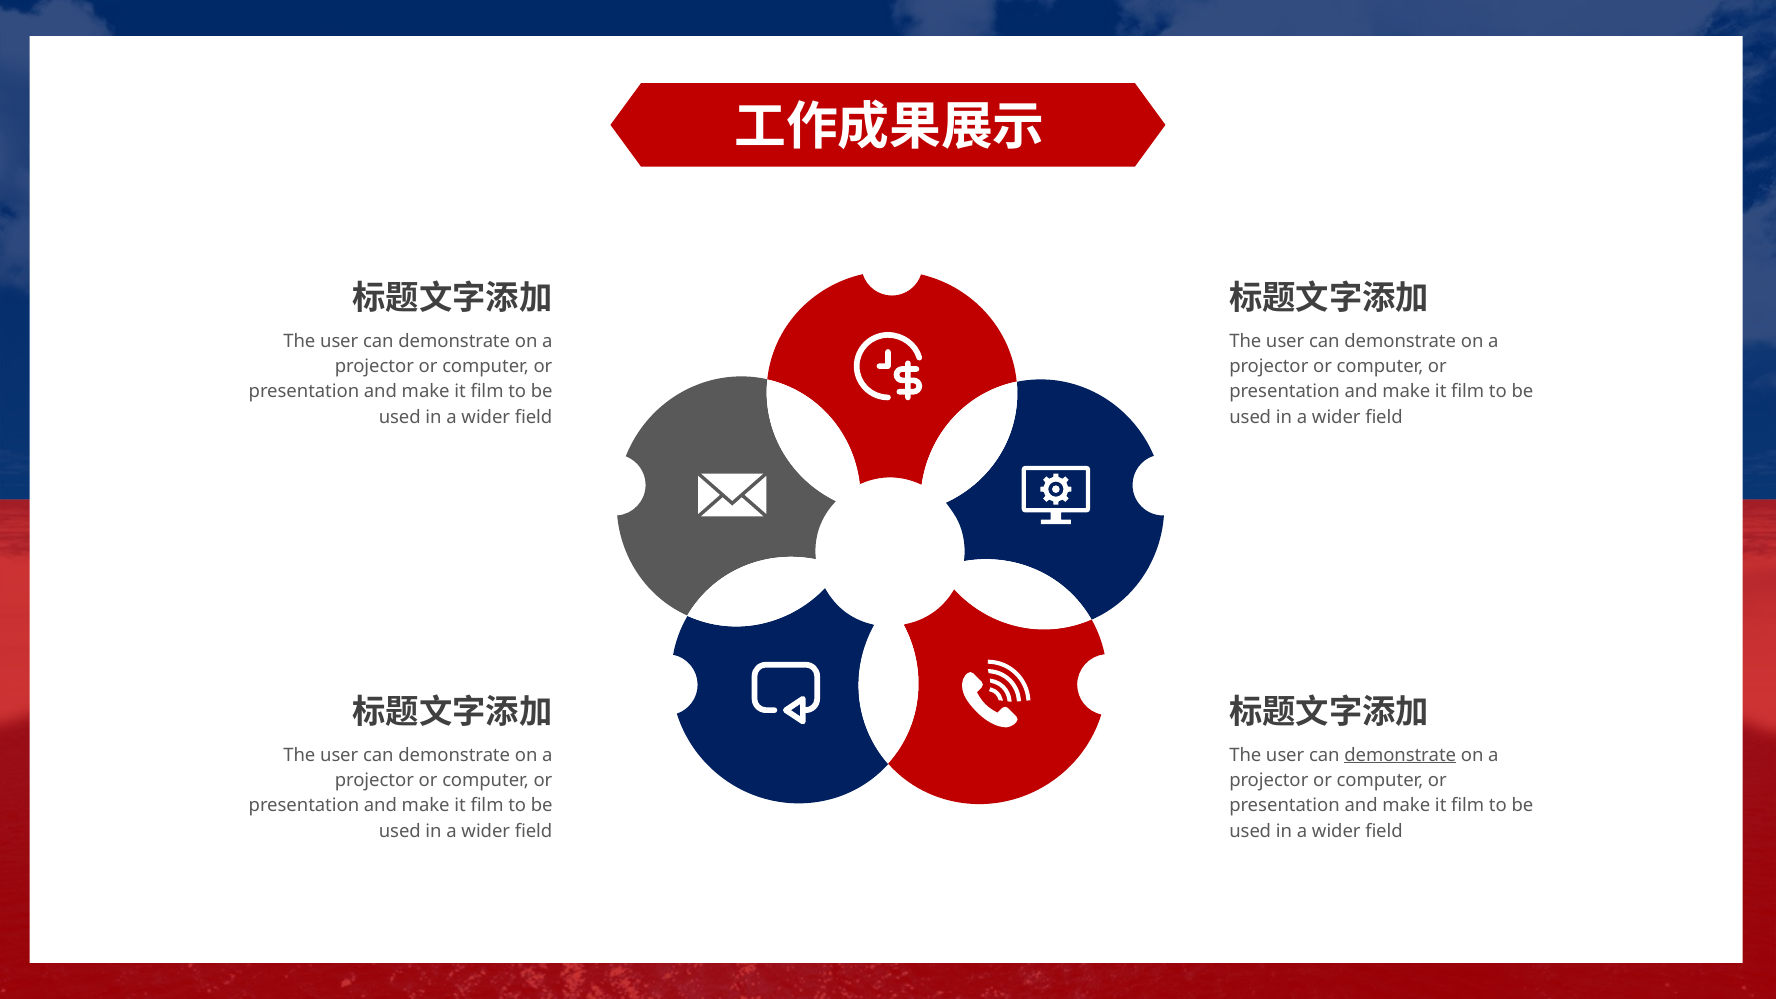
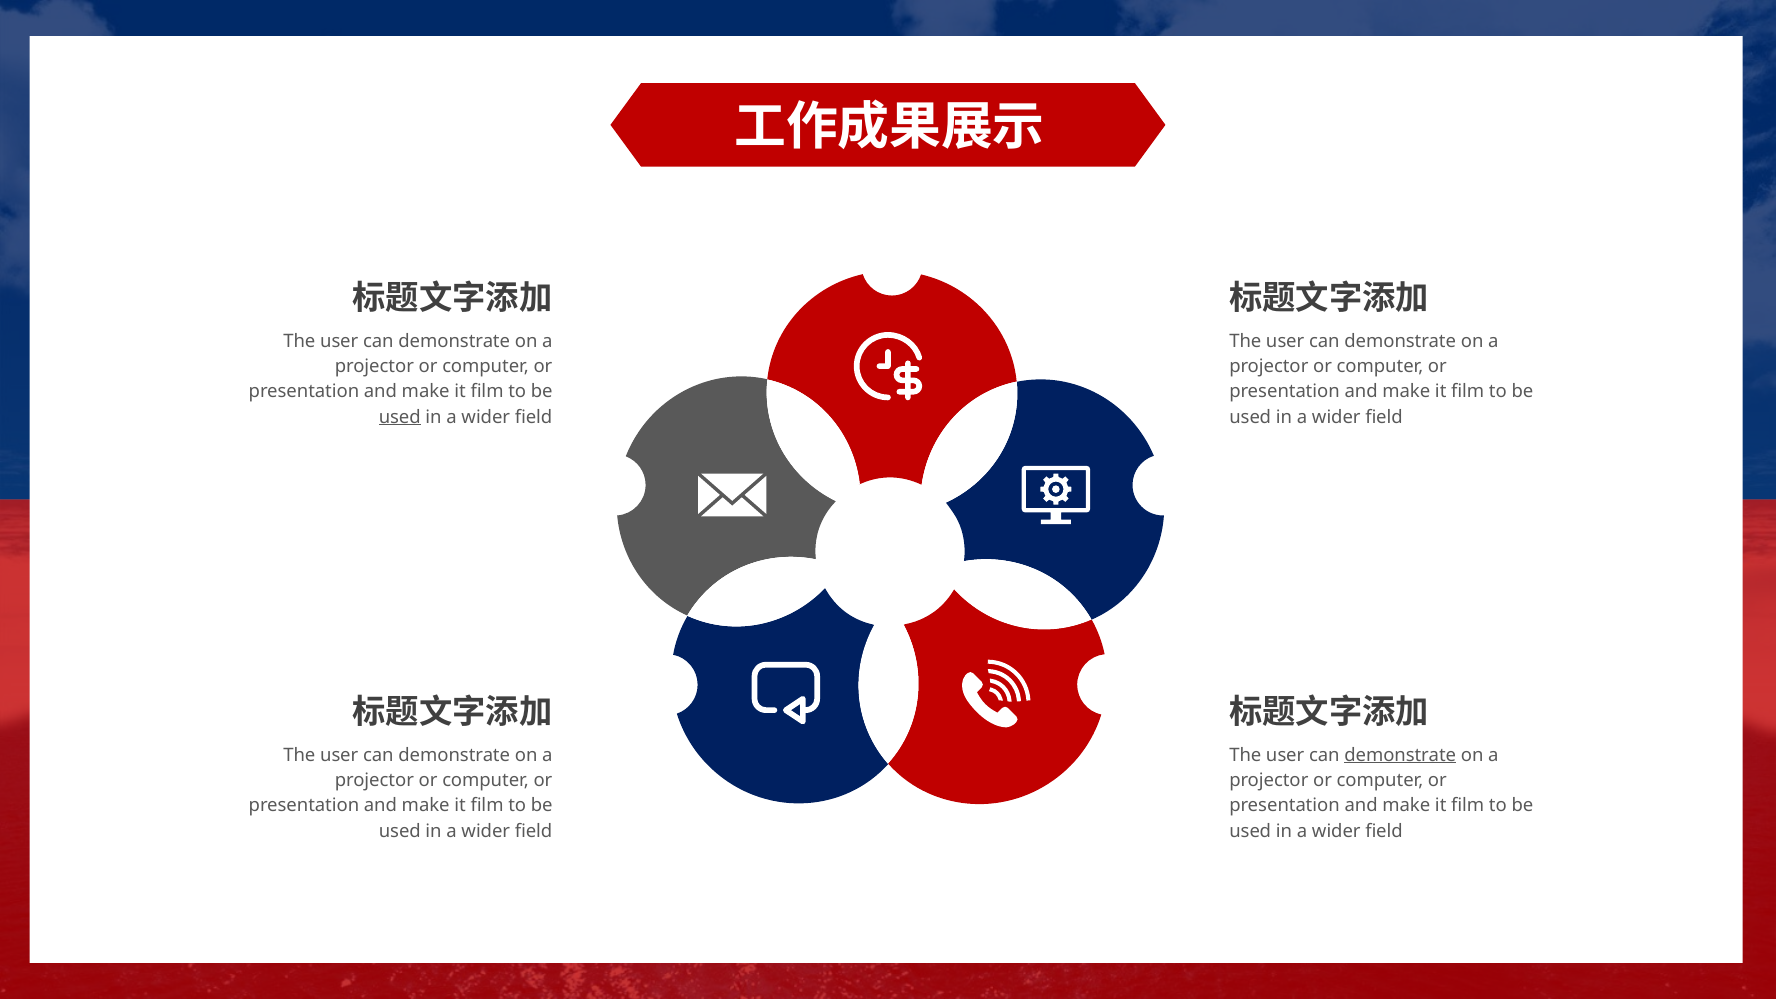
used underline: none -> present (400, 417)
